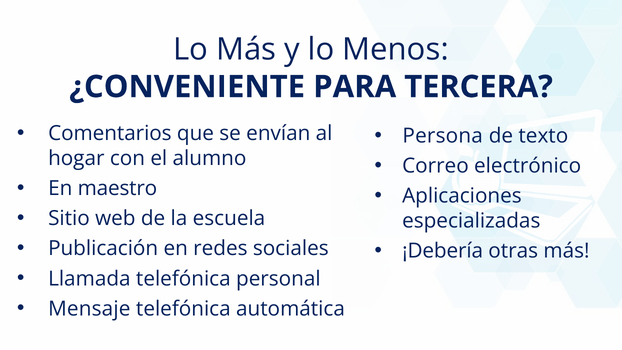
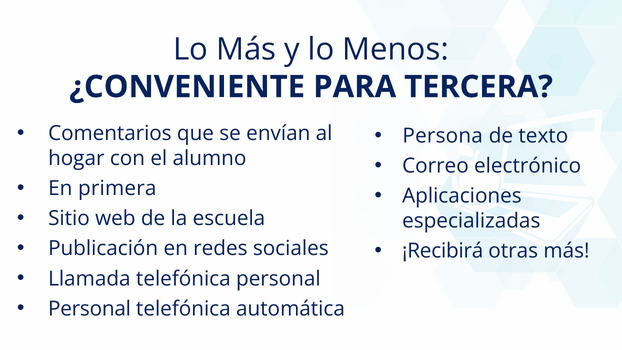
maestro: maestro -> primera (117, 188)
¡Debería: ¡Debería -> ¡Recibirá (443, 251)
Mensaje: Mensaje -> Personal (89, 309)
